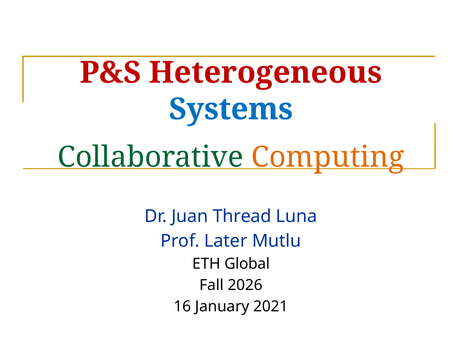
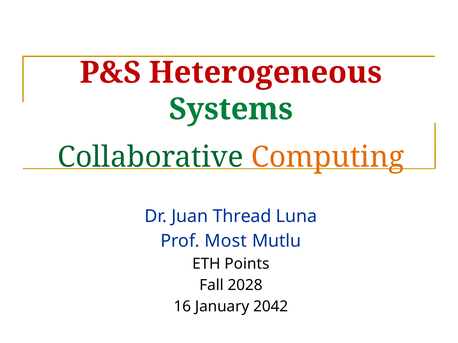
Systems colour: blue -> green (231, 109)
Later: Later -> Most (226, 241)
Global: Global -> Points (247, 264)
2026: 2026 -> 2028 (245, 286)
2021: 2021 -> 2042 (271, 307)
